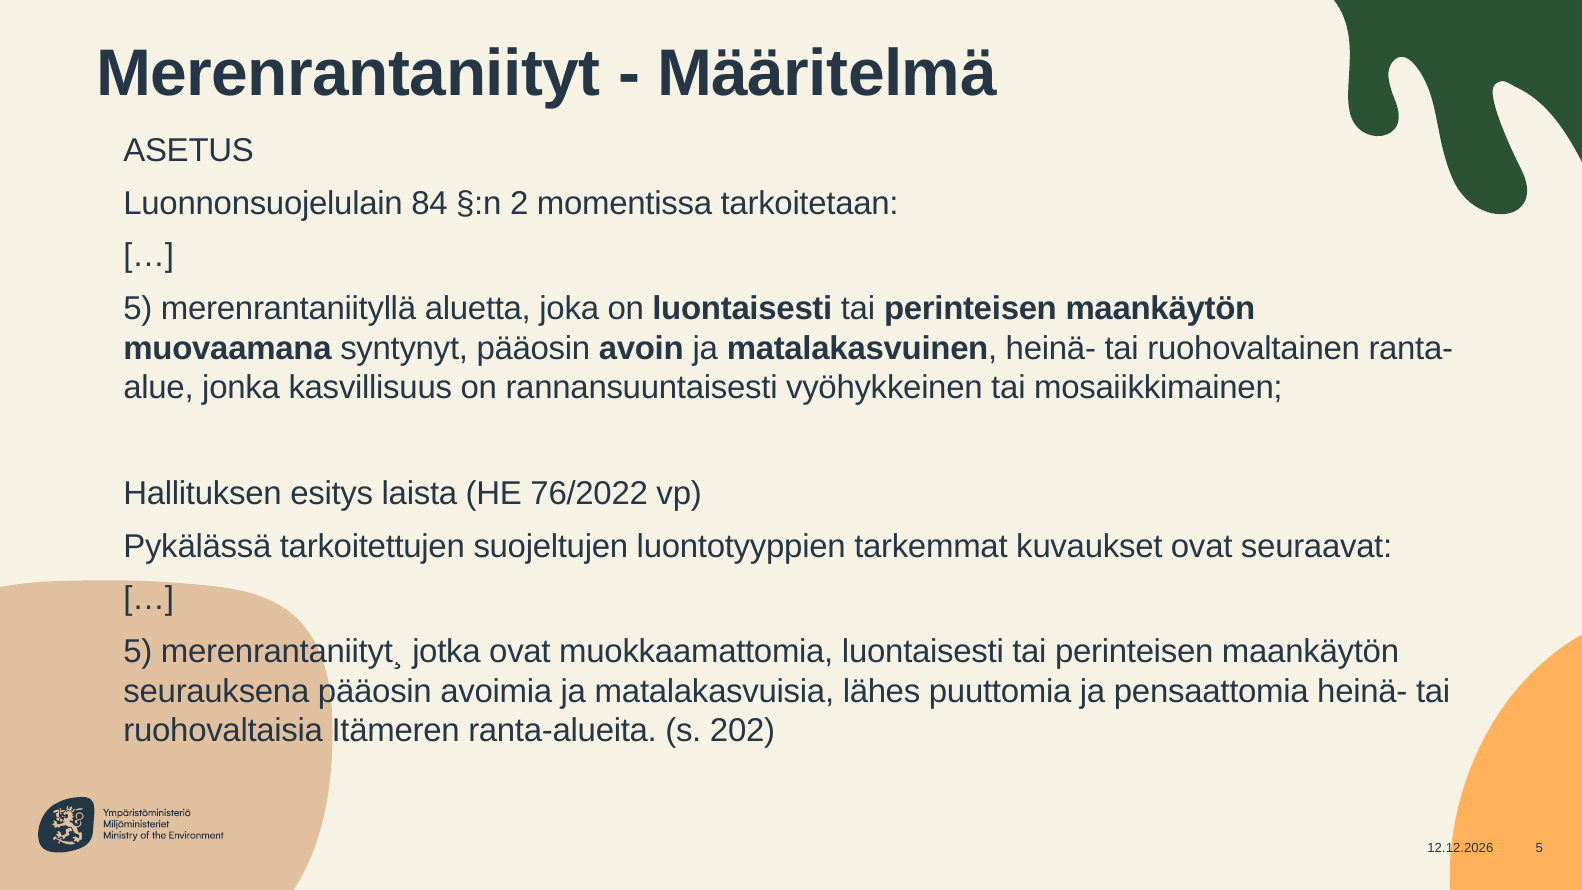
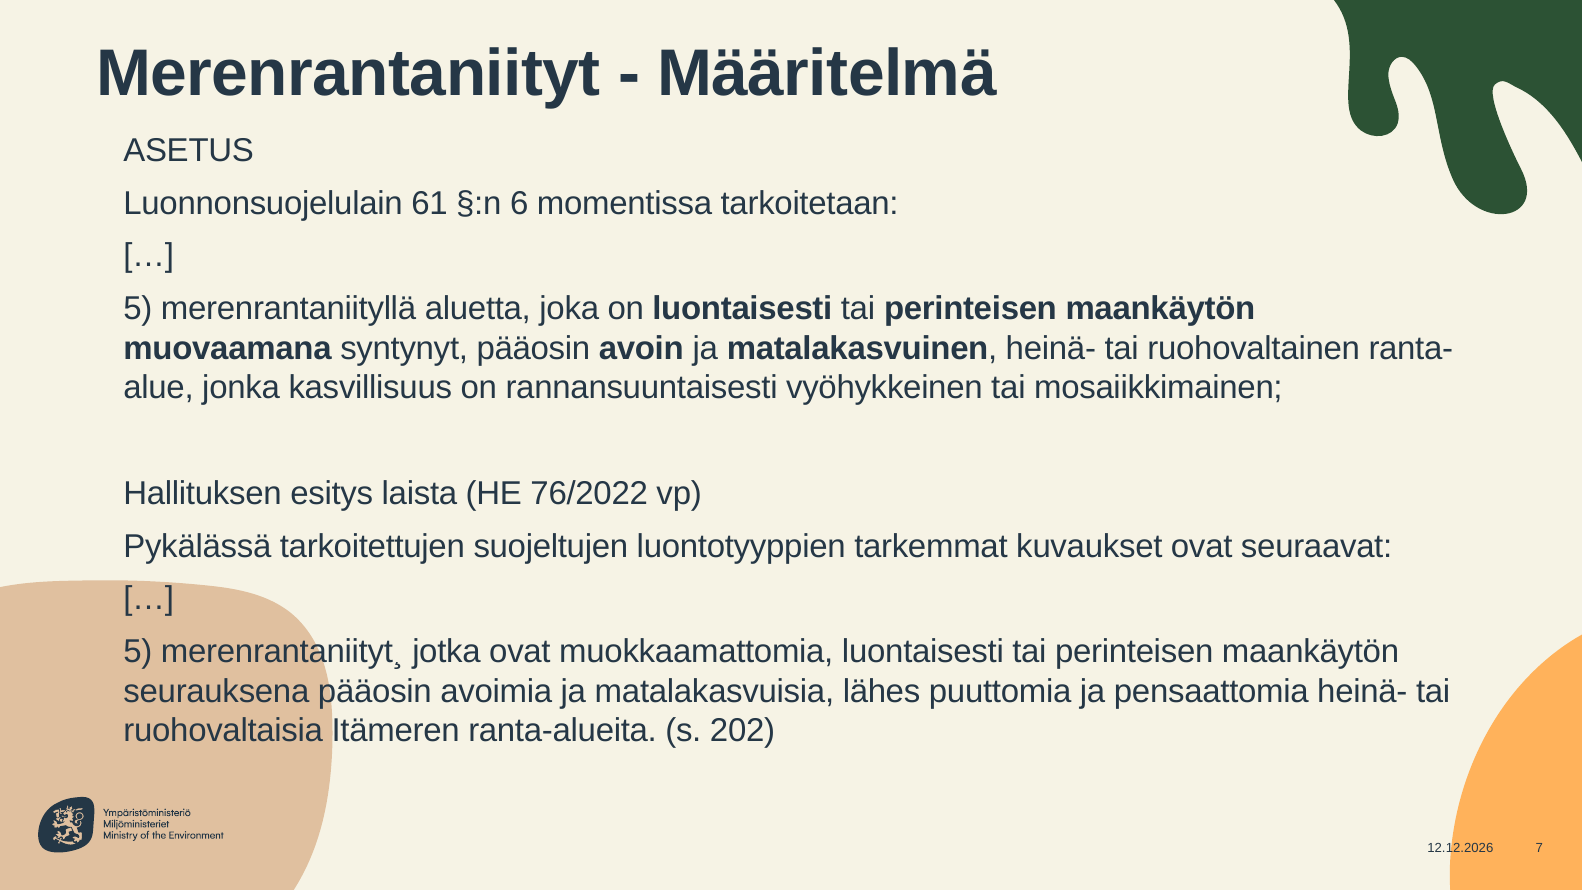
84: 84 -> 61 (430, 203)
2: 2 -> 6 (519, 203)
5: 5 -> 7 (1539, 848)
